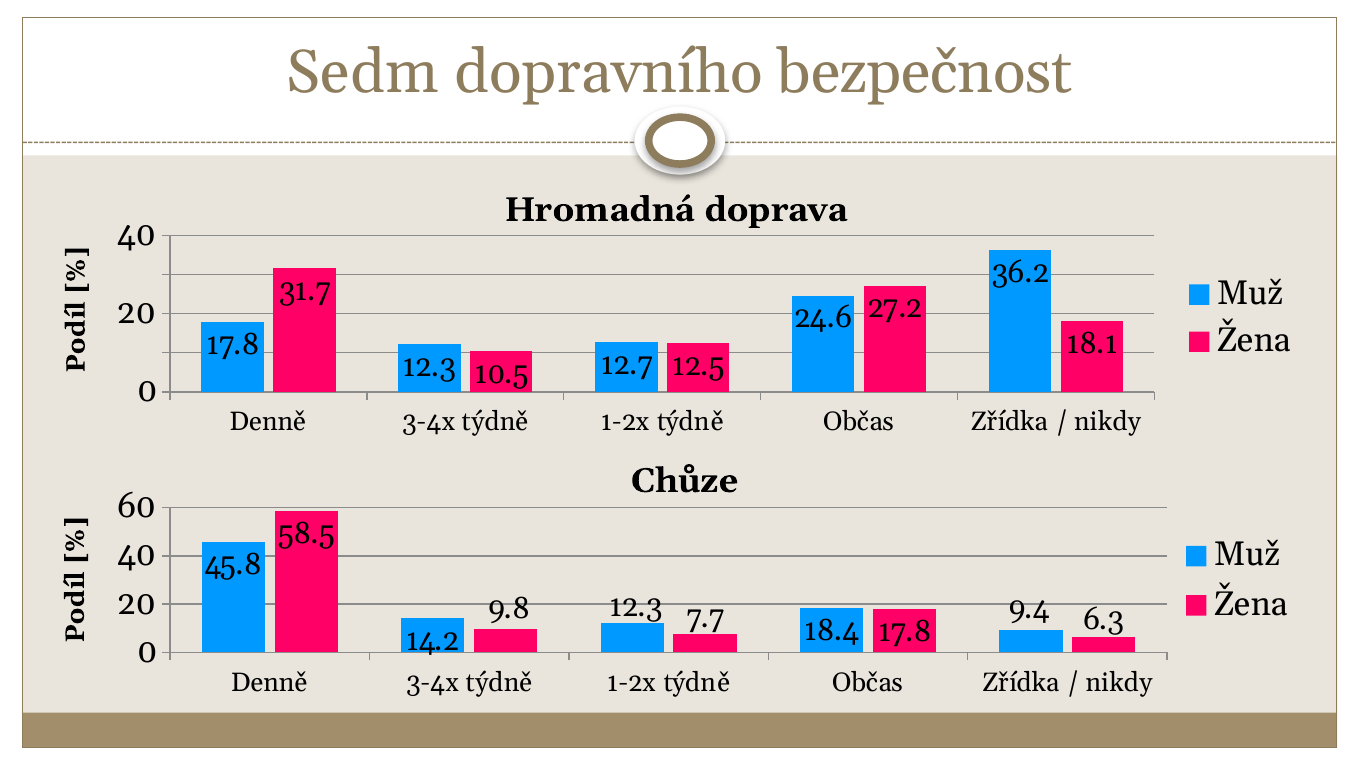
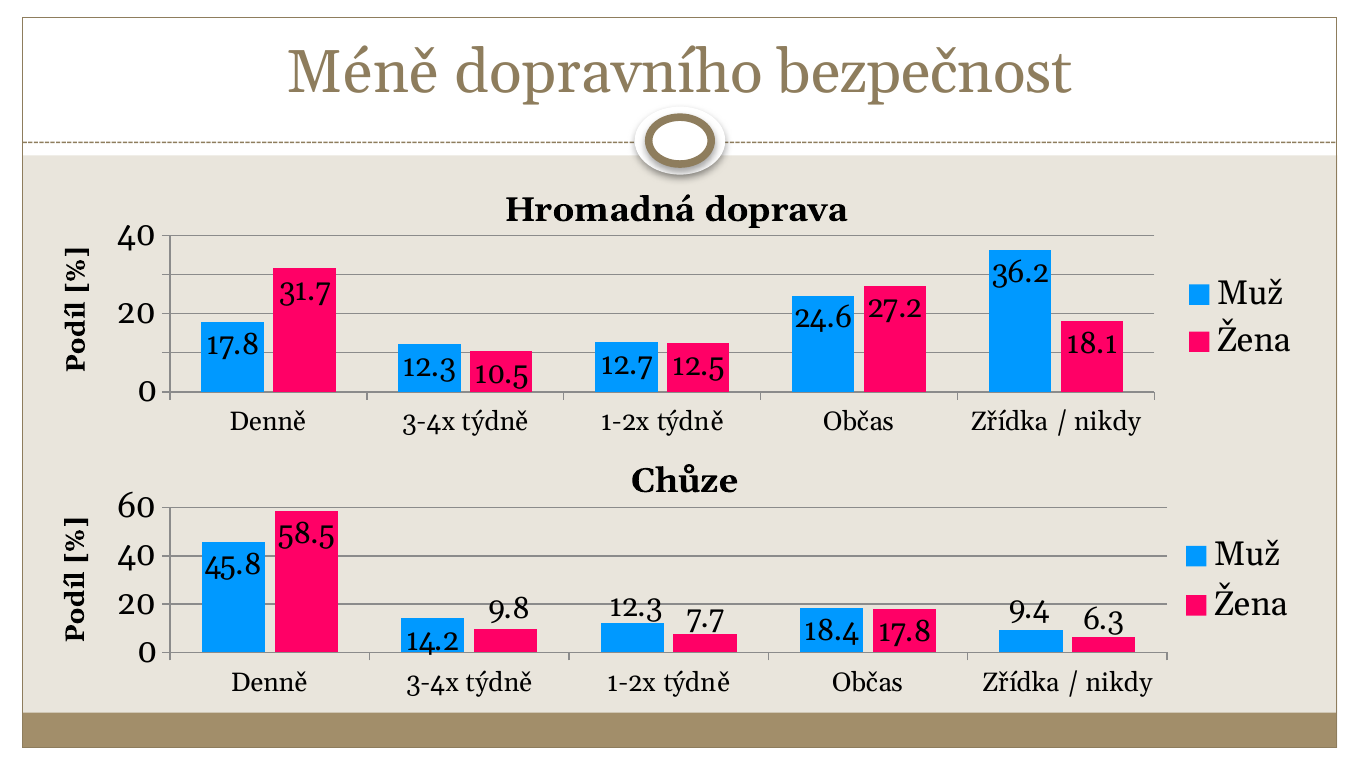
Sedm: Sedm -> Méně (363, 73)
